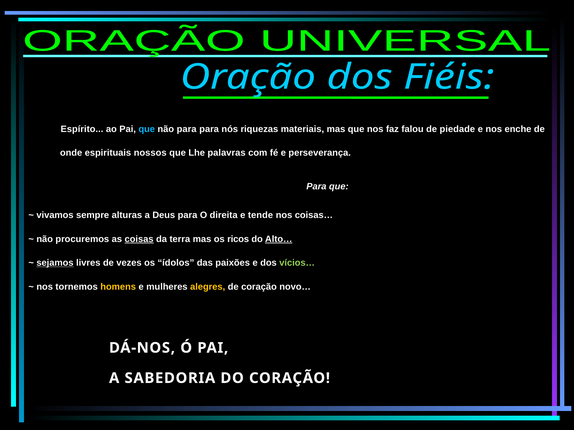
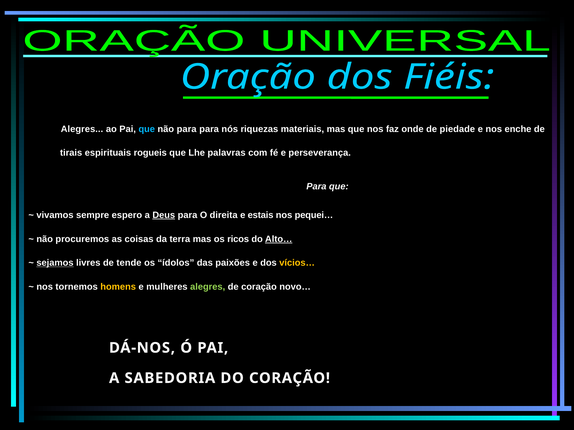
Espírito: Espírito -> Alegres (82, 129)
falou: falou -> onde (413, 129)
onde: onde -> tirais (71, 153)
nossos: nossos -> rogueis (150, 153)
alturas: alturas -> espero (127, 215)
Deus underline: none -> present (164, 215)
tende: tende -> estais (261, 215)
coisas…: coisas… -> pequei… (314, 215)
coisas underline: present -> none (139, 239)
vezes: vezes -> tende (129, 263)
vícios… colour: light green -> yellow (297, 263)
alegres colour: yellow -> light green (208, 287)
